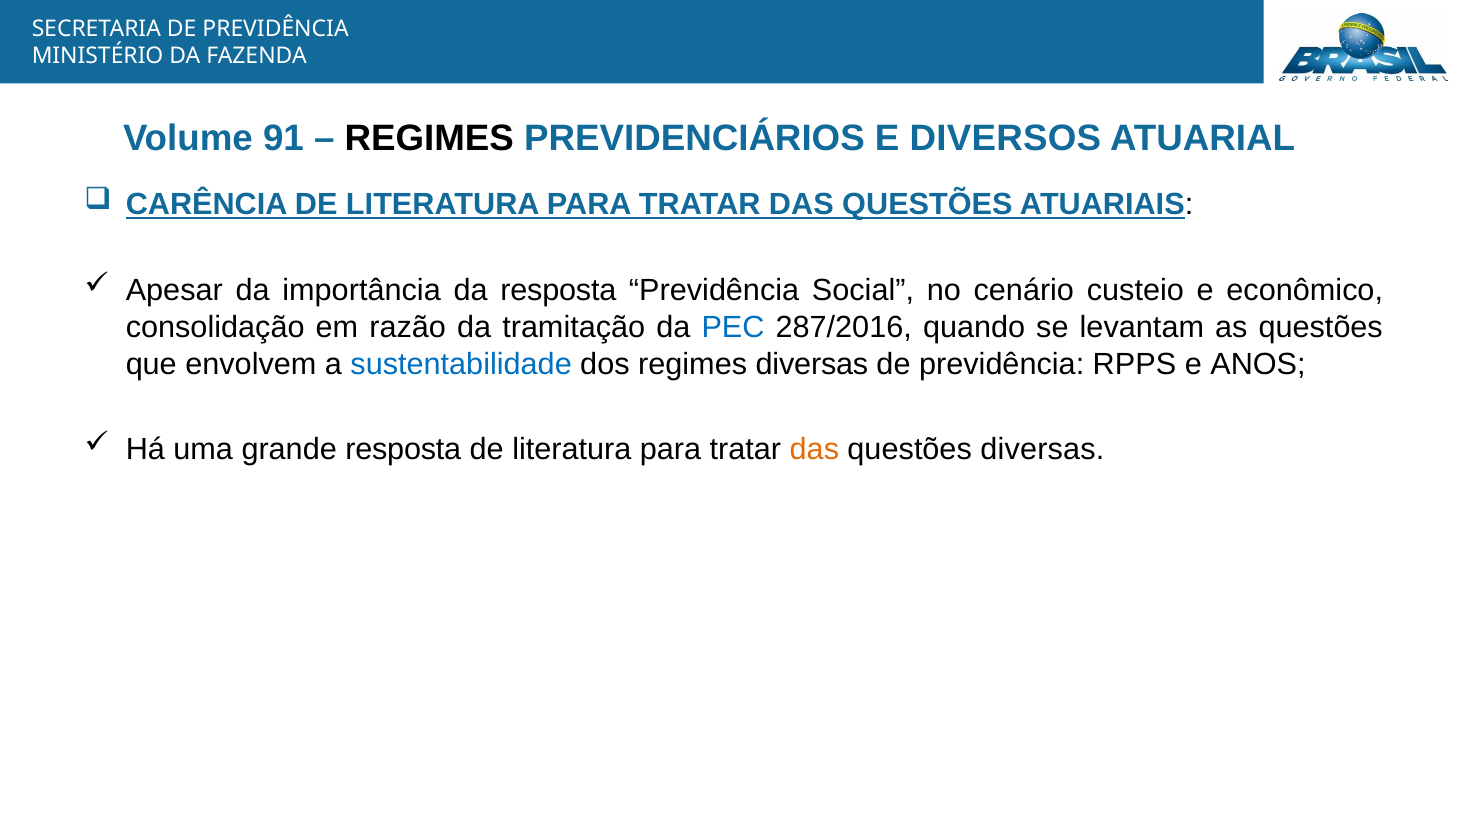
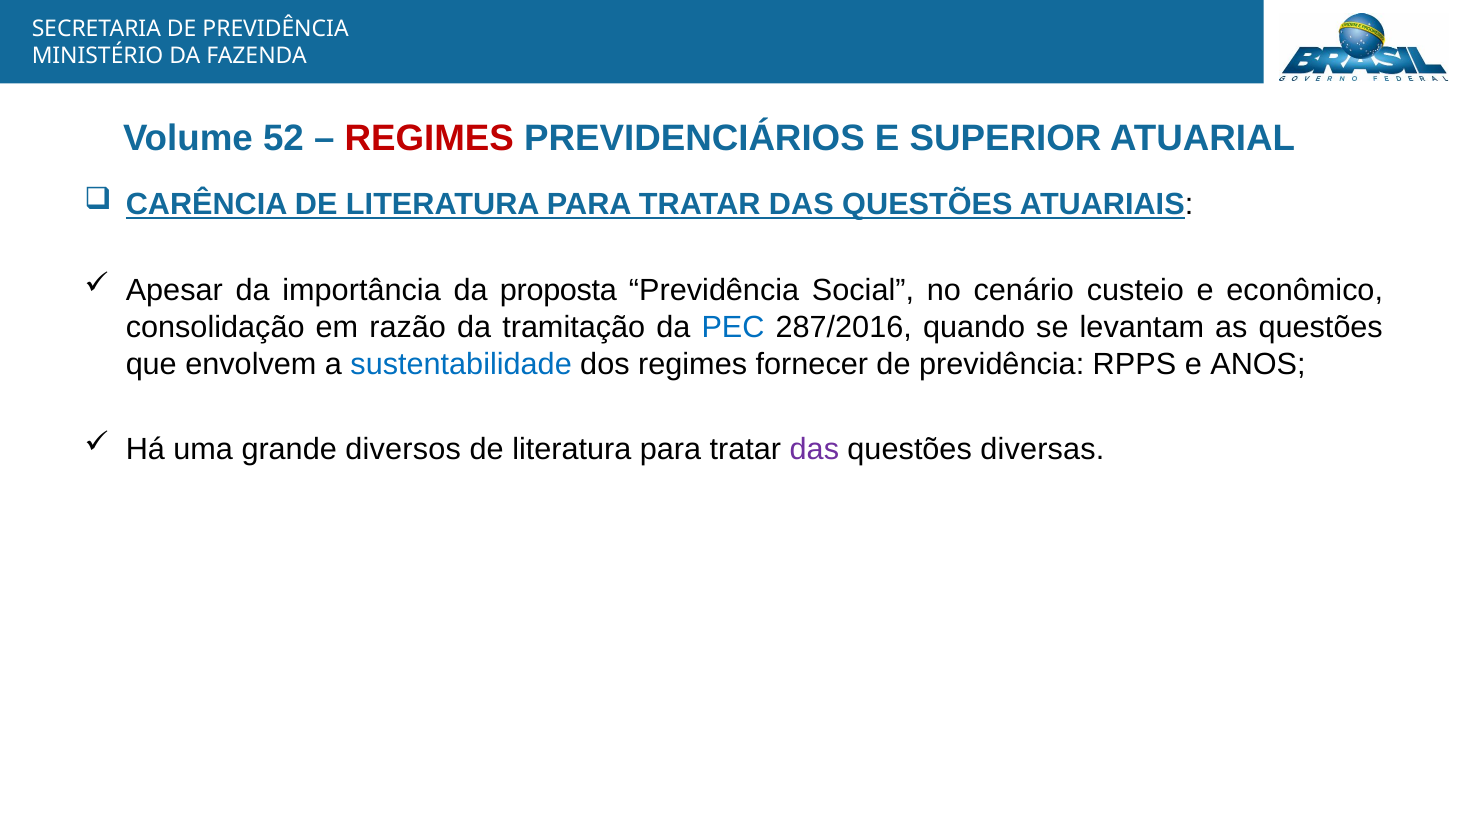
91: 91 -> 52 (283, 138)
REGIMES colour: black -> red (429, 138)
DIVERSOS: DIVERSOS -> SUPERIOR (1006, 138)
da resposta: resposta -> proposta (558, 291)
regimes diversas: diversas -> fornecer (812, 364)
grande resposta: resposta -> diversos (403, 450)
das colour: orange -> purple (814, 450)
